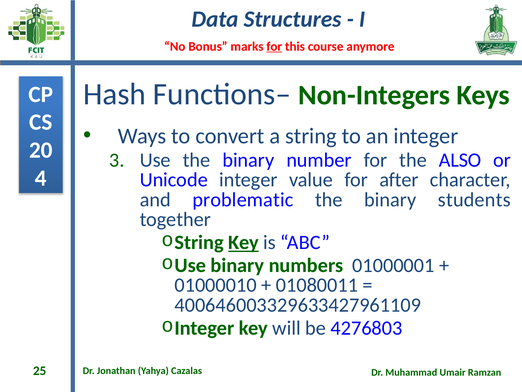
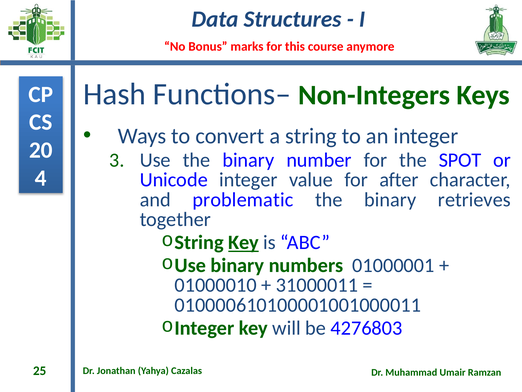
for underline: present -> none (274, 46)
ALSO: ALSO -> SPOT (460, 160)
students: students -> retrieves (474, 199)
01080011: 01080011 -> 31000011 (317, 285)
400646003329633427961109: 400646003329633427961109 -> 010000610100001001000011 (298, 305)
